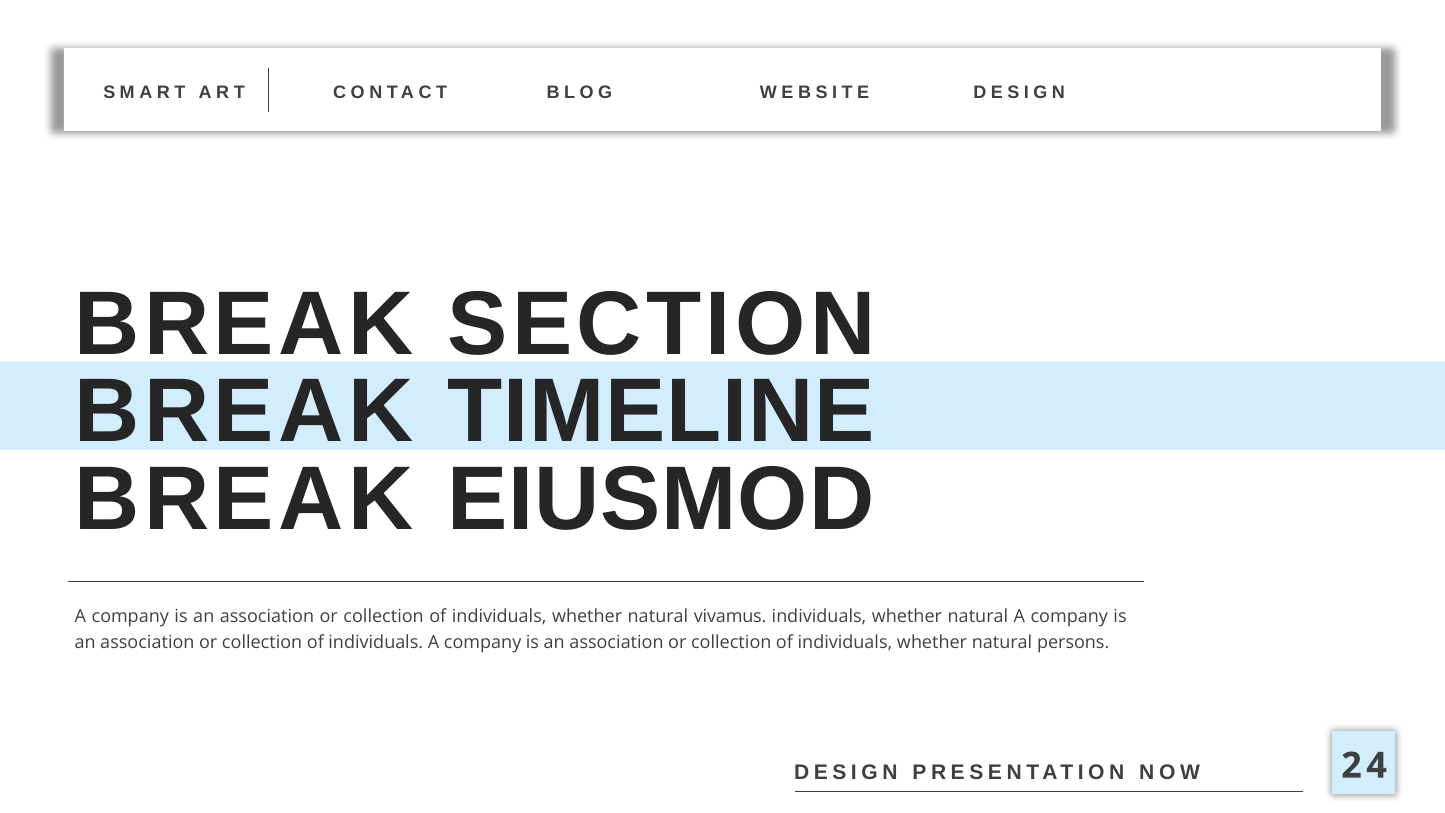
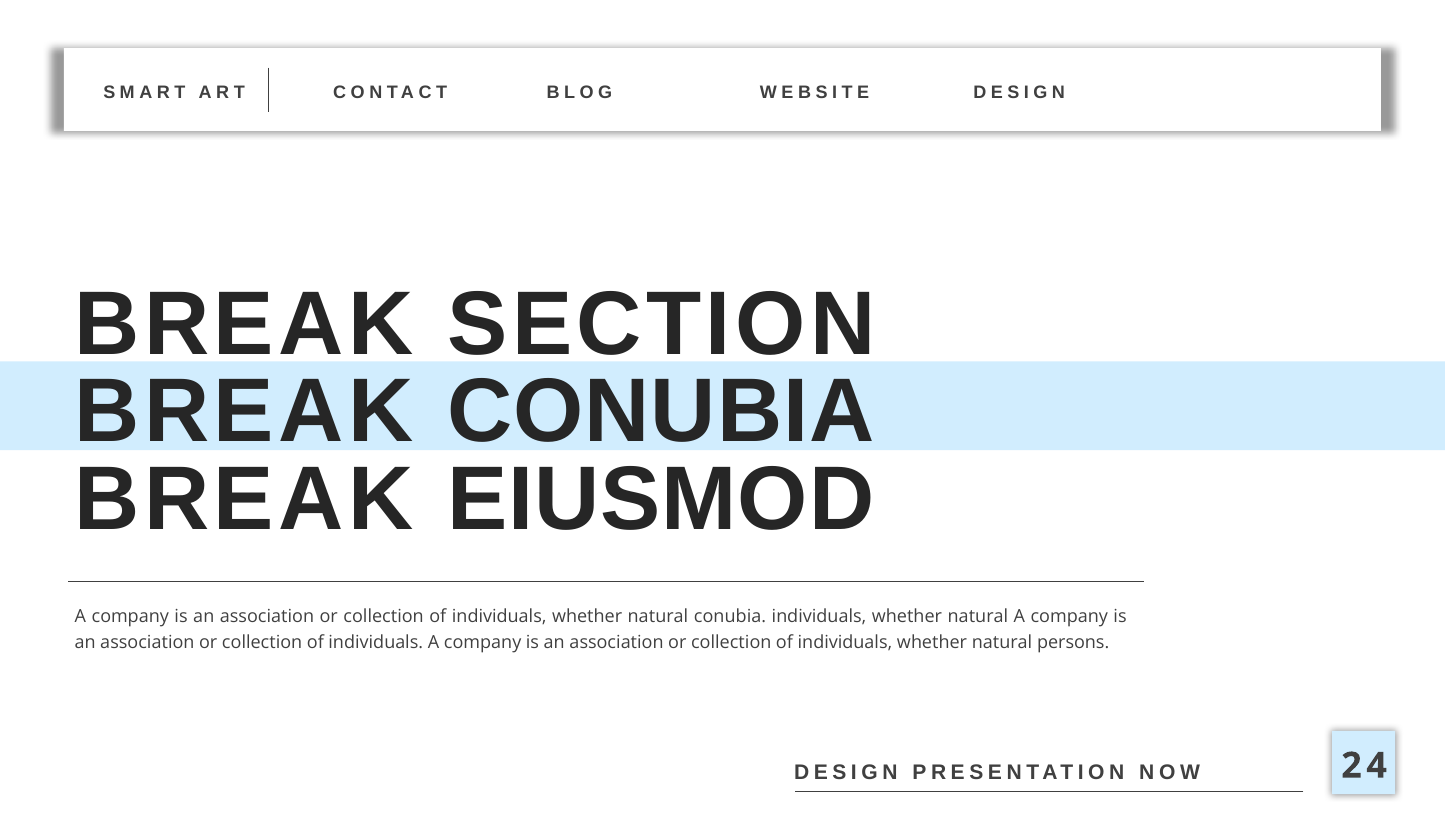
BREAK TIMELINE: TIMELINE -> CONUBIA (661, 412)
natural vivamus: vivamus -> conubia (730, 616)
